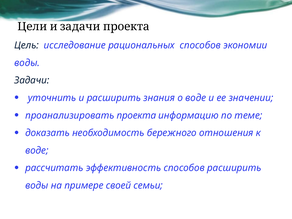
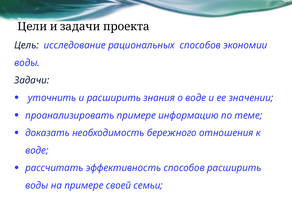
проанализировать проекта: проекта -> примере (136, 115)
